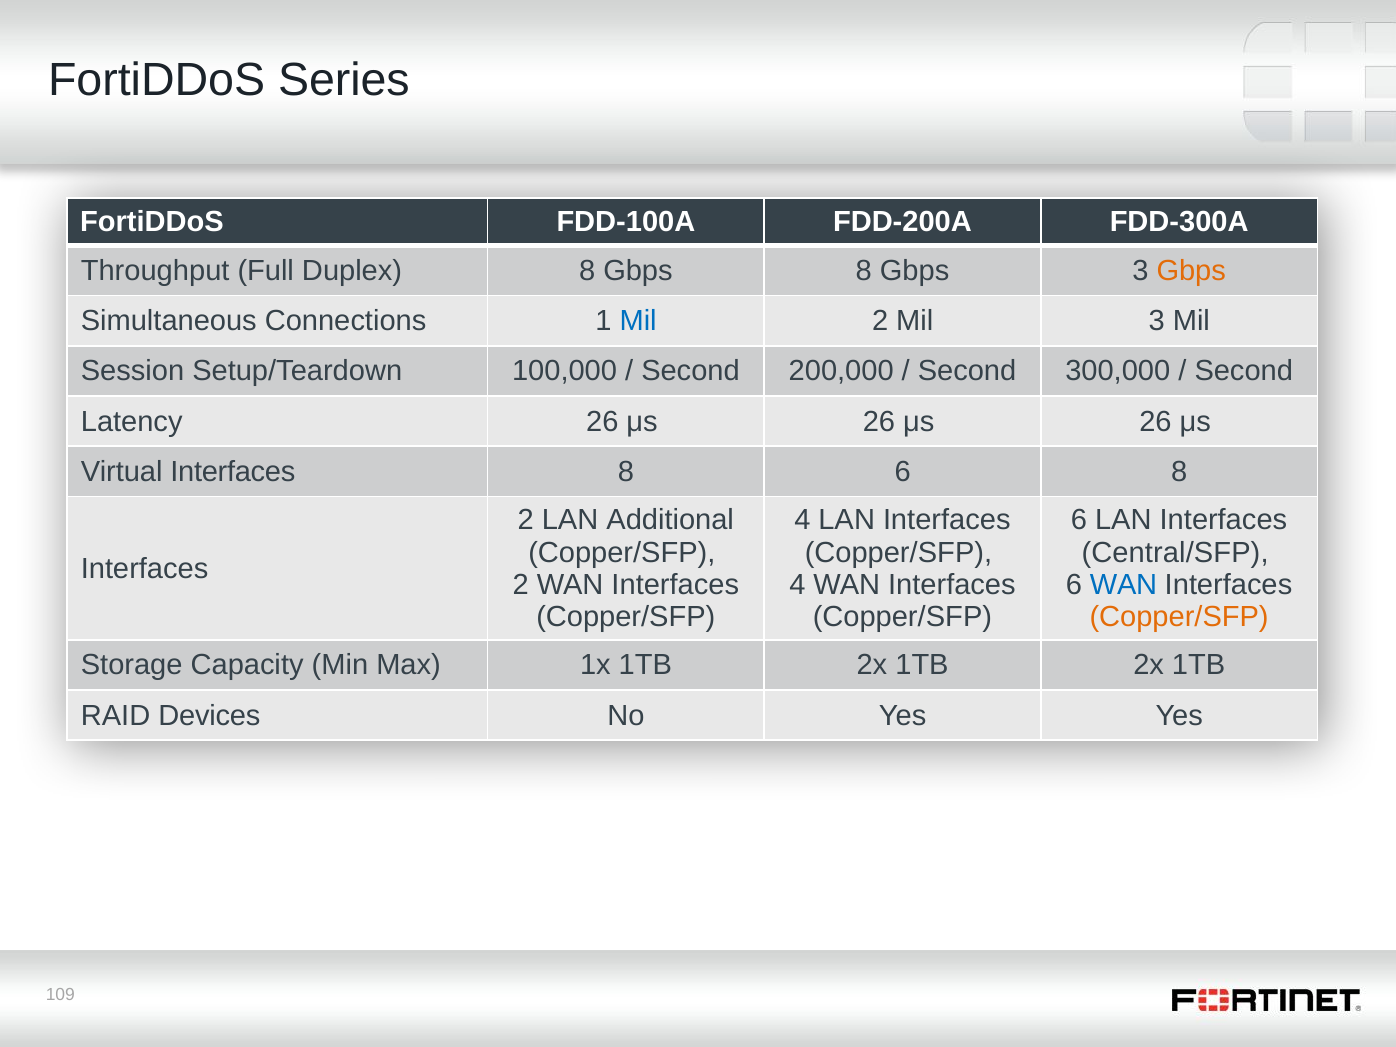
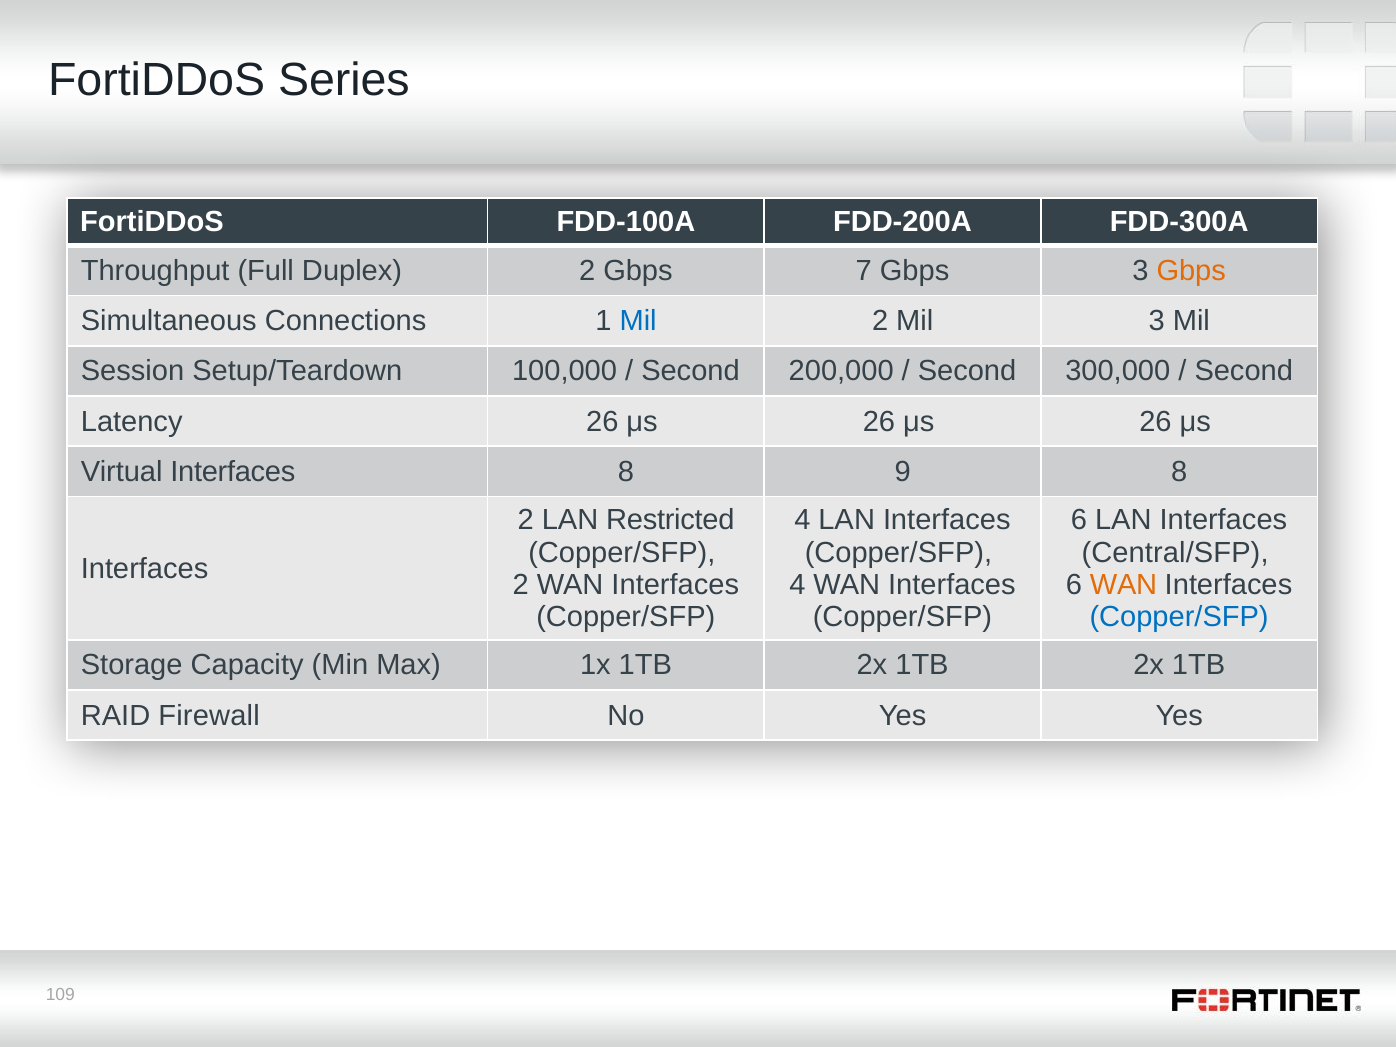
Duplex 8: 8 -> 2 (587, 271)
Gbps 8: 8 -> 7 (864, 271)
8 6: 6 -> 9 (903, 472)
Additional: Additional -> Restricted (670, 520)
WAN colour: blue -> orange (1124, 585)
Copper/SFP colour: orange -> blue (1179, 617)
Devices: Devices -> Firewall (209, 716)
